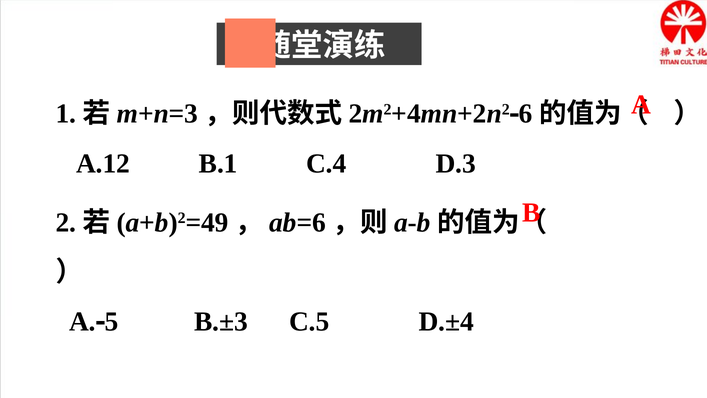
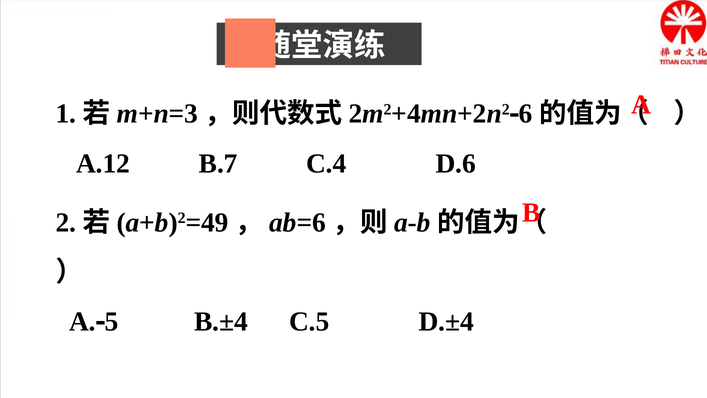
B.1: B.1 -> B.7 (218, 163)
D.3: D.3 -> D.6 (456, 163)
B.±3: B.±3 -> B.±4 (221, 321)
